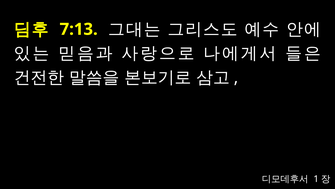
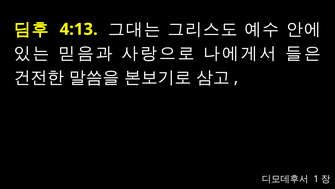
7:13: 7:13 -> 4:13 (79, 29)
